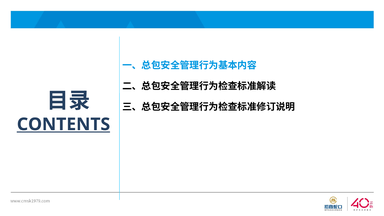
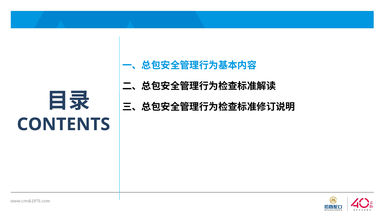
CONTENTS underline: present -> none (64, 124)
